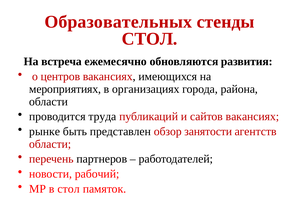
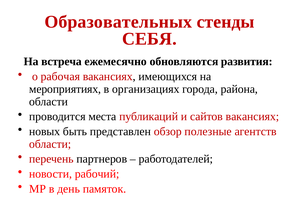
СТОЛ: СТОЛ -> СЕБЯ (149, 39)
центров: центров -> рабочая (60, 77)
труда: труда -> места (102, 117)
рынке: рынке -> новых (45, 132)
занятости: занятости -> полезные (208, 132)
в стол: стол -> день (69, 189)
